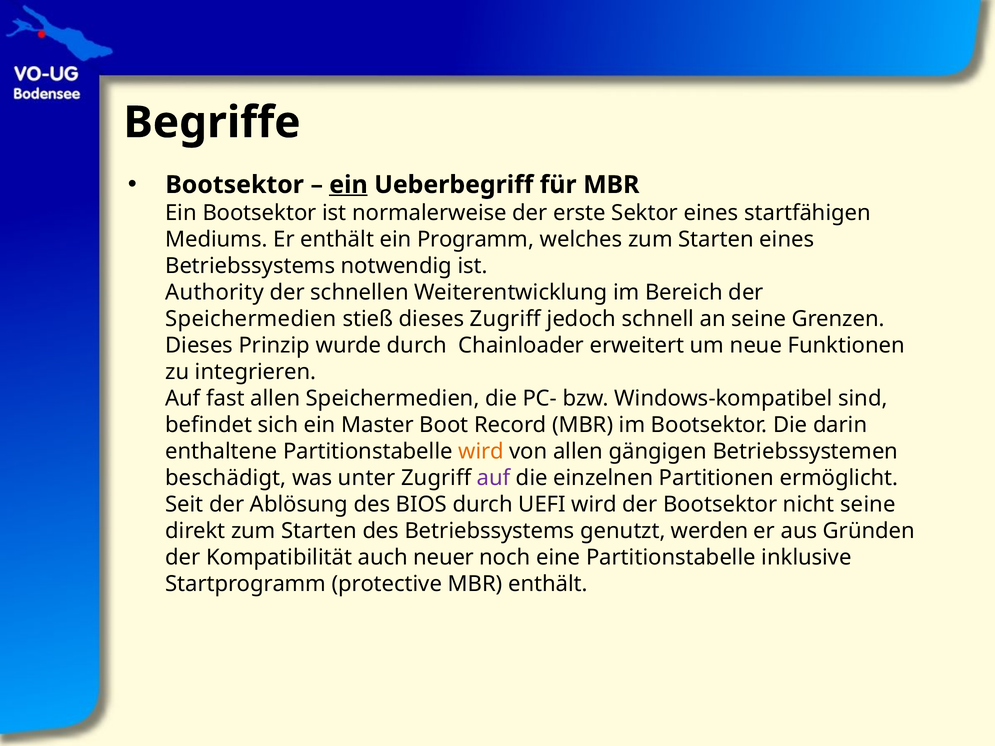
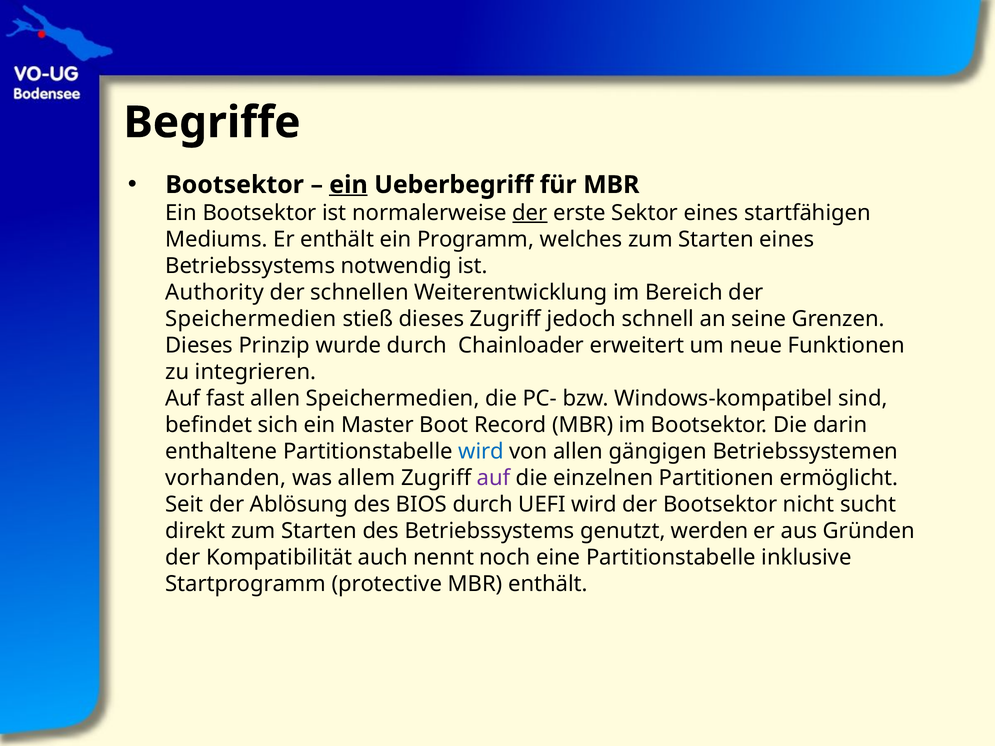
der underline: none -> present (530, 213)
wird colour: orange -> blue (481, 452)
beschädigt: beschädigt -> vorhanden (226, 478)
unter: unter -> allem (367, 478)
nicht seine: seine -> sucht (868, 505)
neuer: neuer -> nennt (444, 558)
